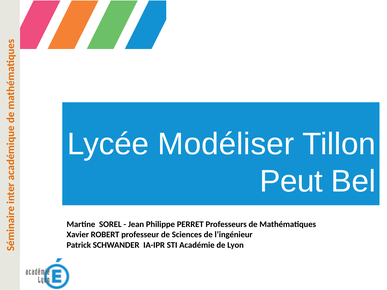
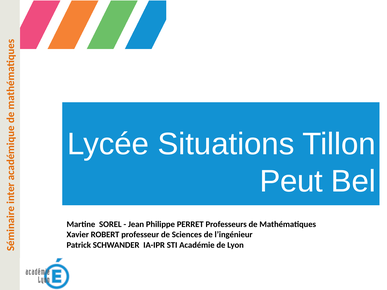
Modéliser: Modéliser -> Situations (226, 144)
